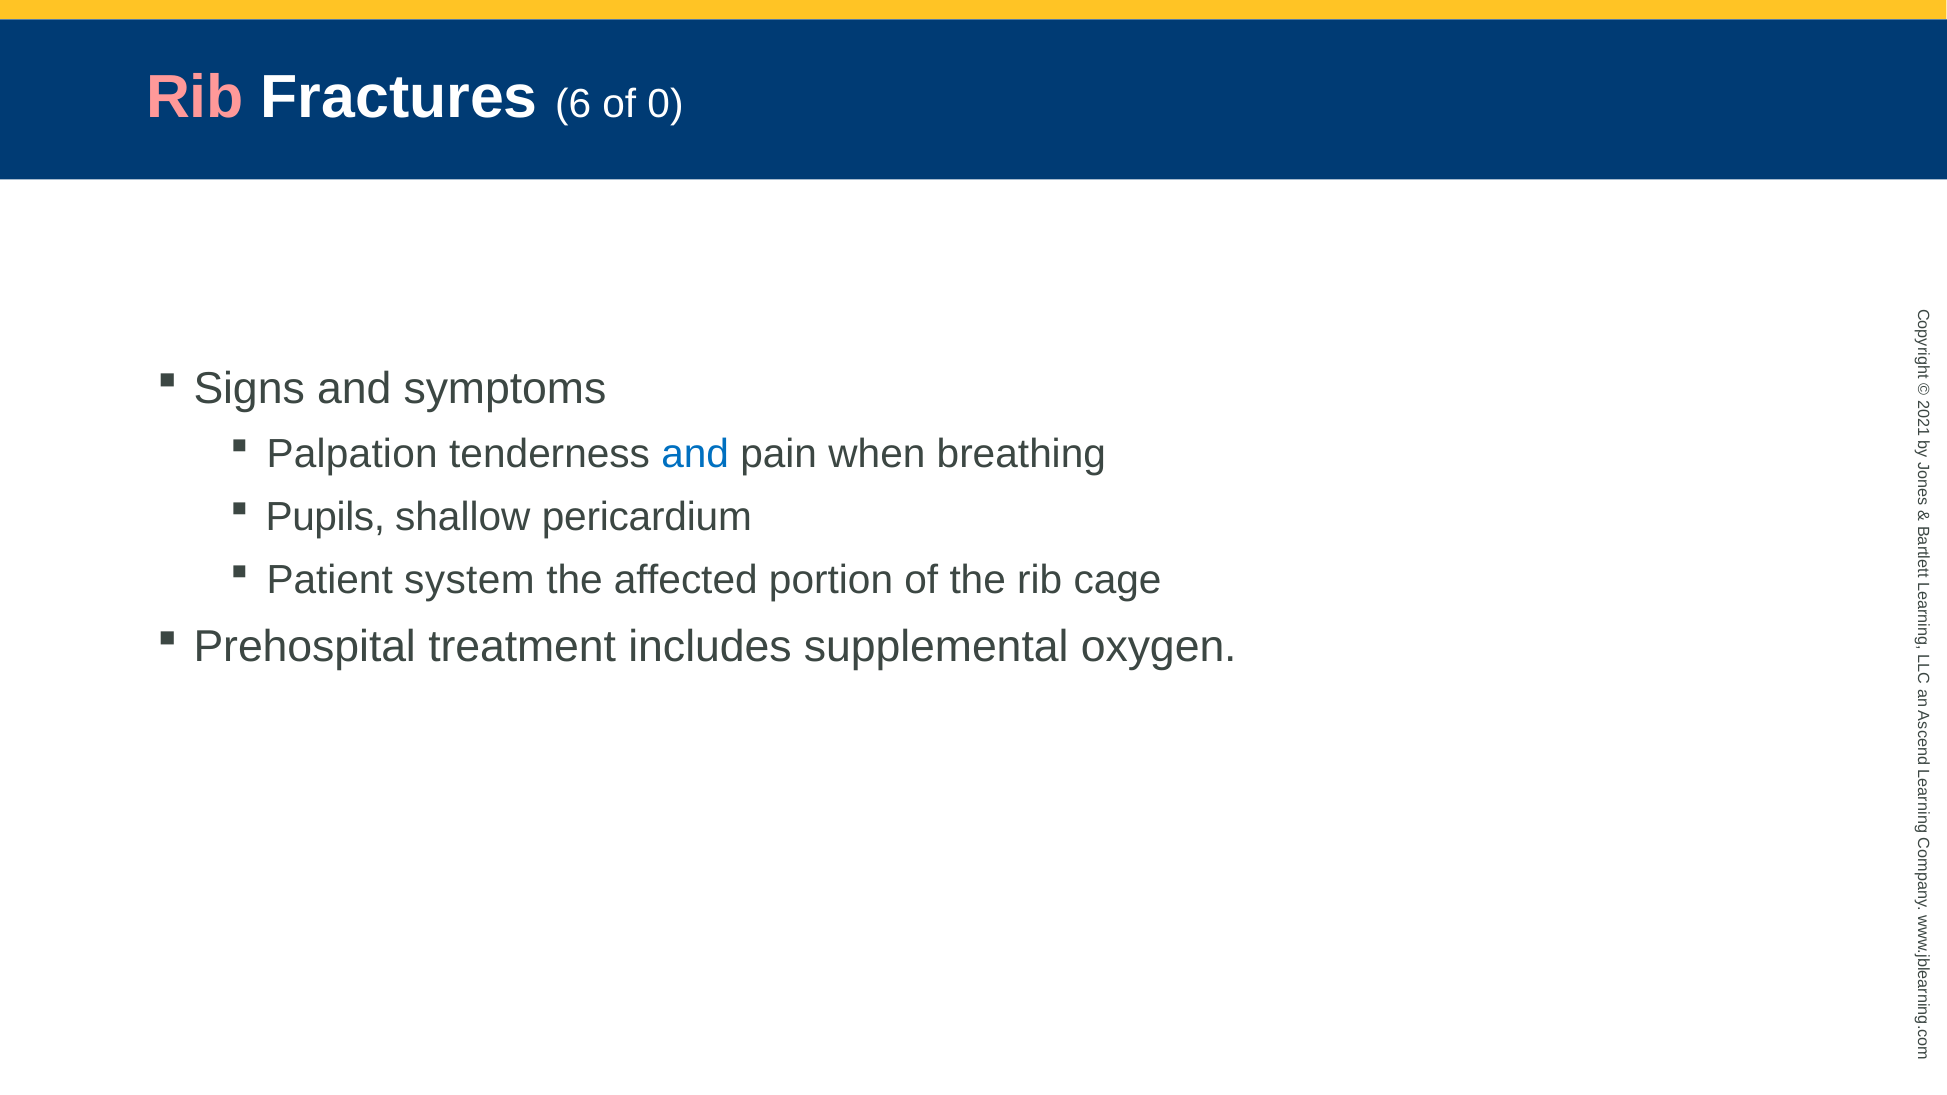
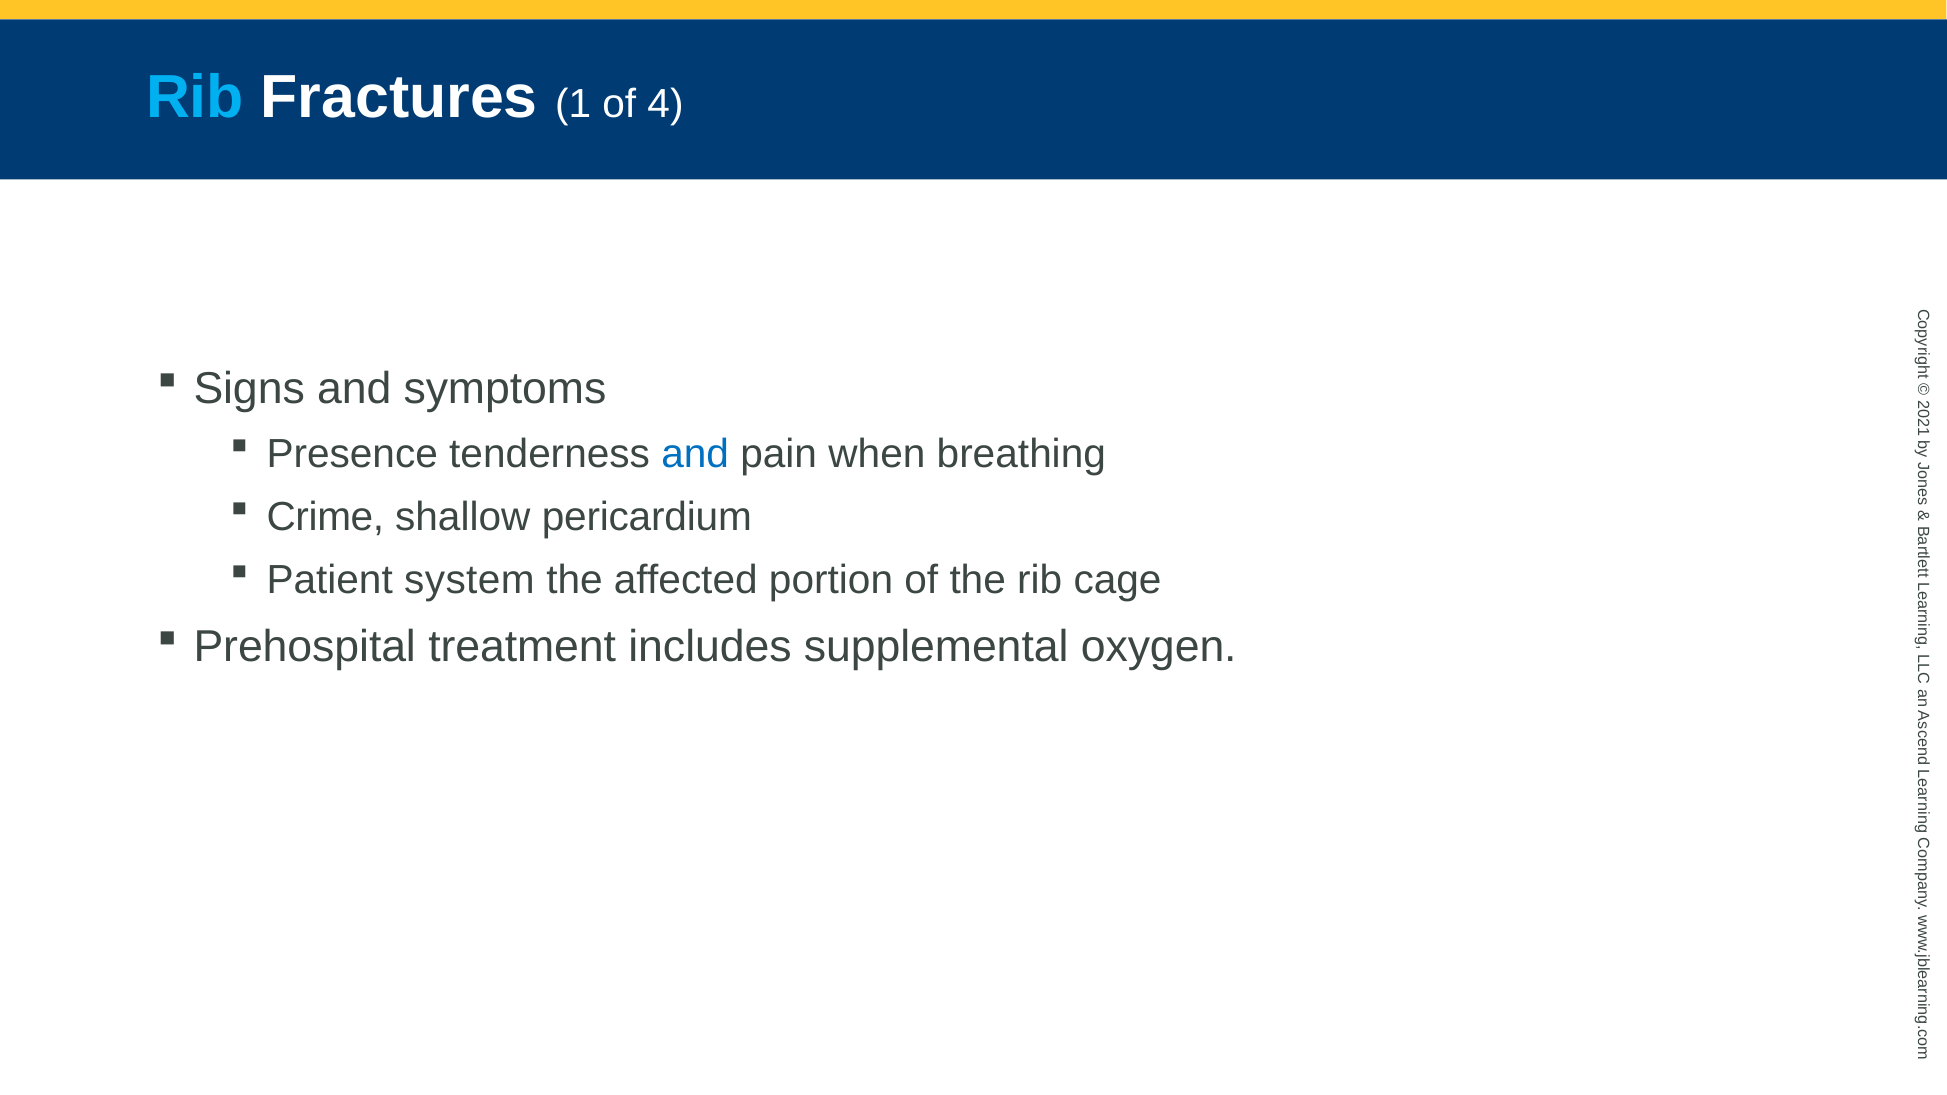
Rib colour: pink -> light blue (195, 98)
Fractures 6: 6 -> 1 (573, 105)
of 0: 0 -> 4 (666, 105)
Palpation: Palpation -> Presence (352, 454)
Pupils: Pupils -> Crime (325, 517)
